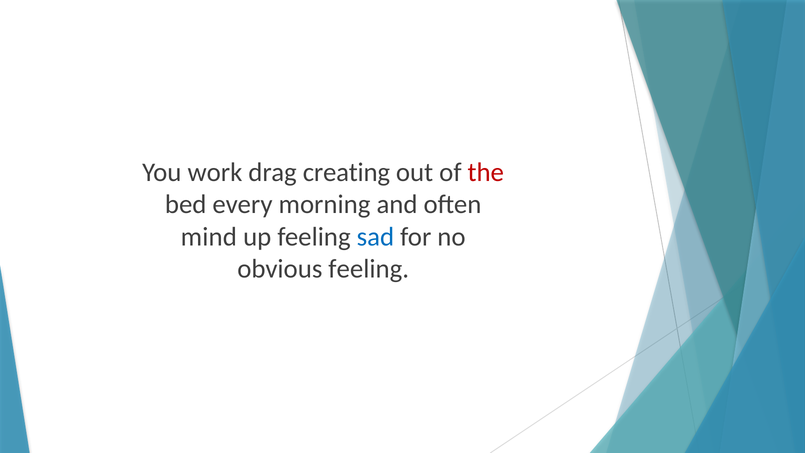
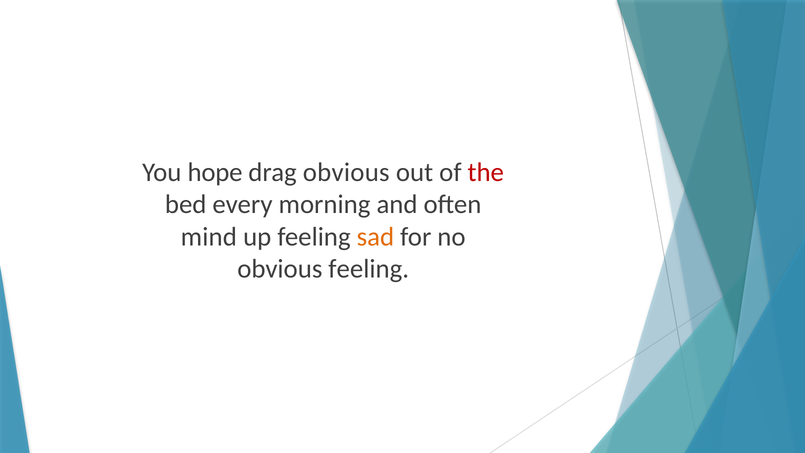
work: work -> hope (215, 172)
drag creating: creating -> obvious (346, 172)
sad colour: blue -> orange (375, 237)
